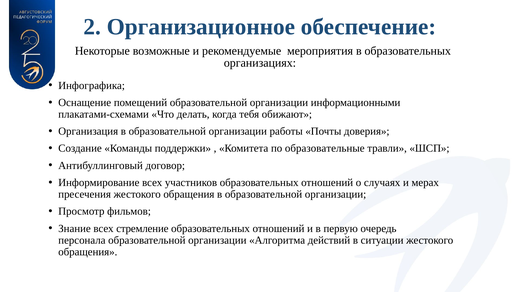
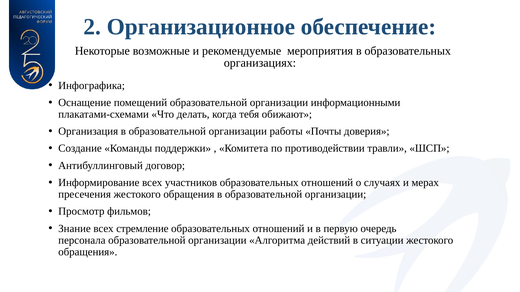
образовательные: образовательные -> противодействии (325, 149)
